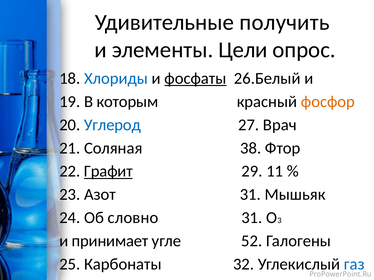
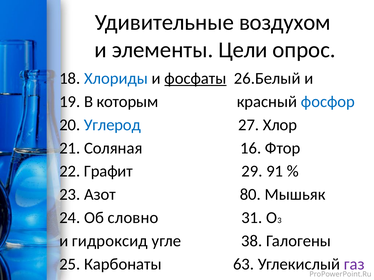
получить: получить -> воздухом (285, 22)
фосфор colour: orange -> blue (328, 102)
Врач: Врач -> Хлор (280, 125)
38: 38 -> 16 (251, 148)
Графит underline: present -> none (108, 172)
11: 11 -> 91 (275, 172)
Азот 31: 31 -> 80 (250, 195)
принимает: принимает -> гидроксид (110, 241)
52: 52 -> 38 (252, 241)
32: 32 -> 63 (244, 265)
газ colour: blue -> purple (354, 265)
